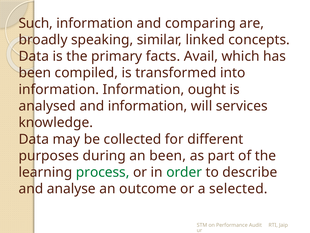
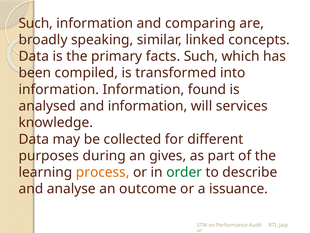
facts Avail: Avail -> Such (201, 56)
ought: ought -> found (207, 89)
an been: been -> gives (168, 155)
process colour: green -> orange (103, 172)
selected: selected -> issuance (239, 189)
